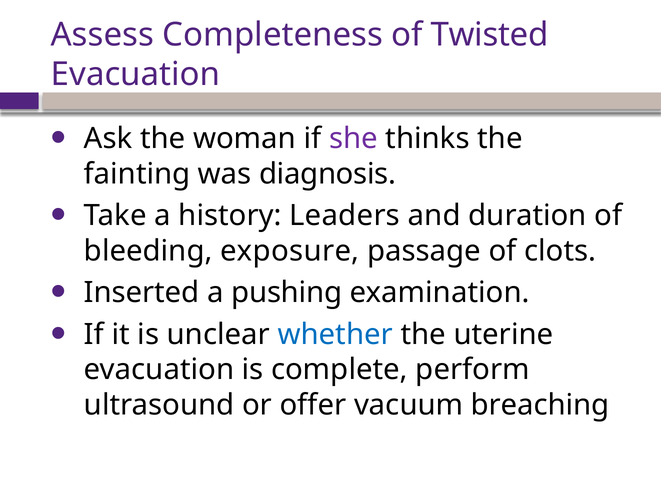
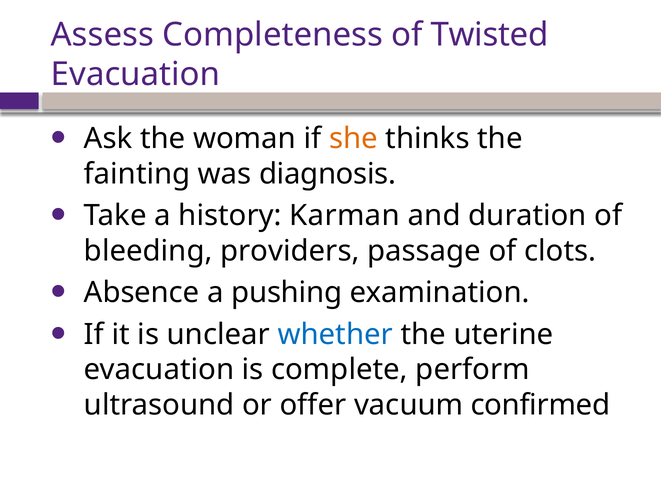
she colour: purple -> orange (353, 139)
Leaders: Leaders -> Karman (345, 216)
exposure: exposure -> providers (290, 251)
Inserted: Inserted -> Absence (142, 293)
breaching: breaching -> confirmed (540, 405)
